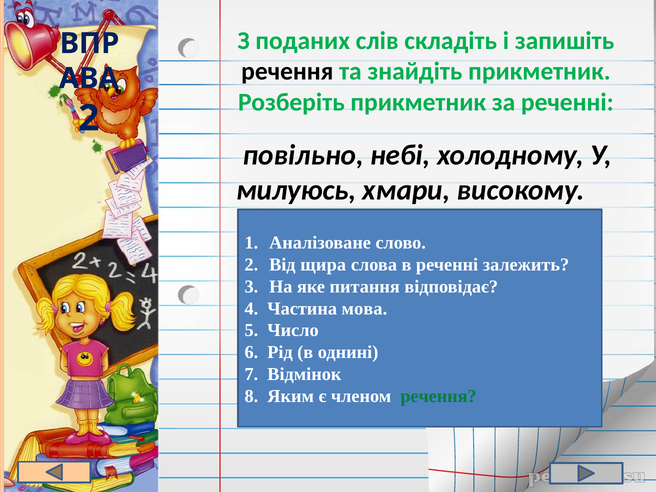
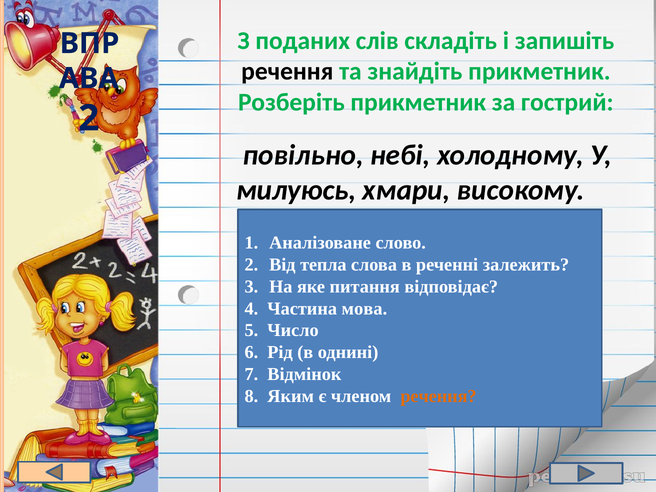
за реченні: реченні -> гострий (567, 102)
щира: щира -> тепла (323, 265)
речення colour: green -> orange (438, 396)
